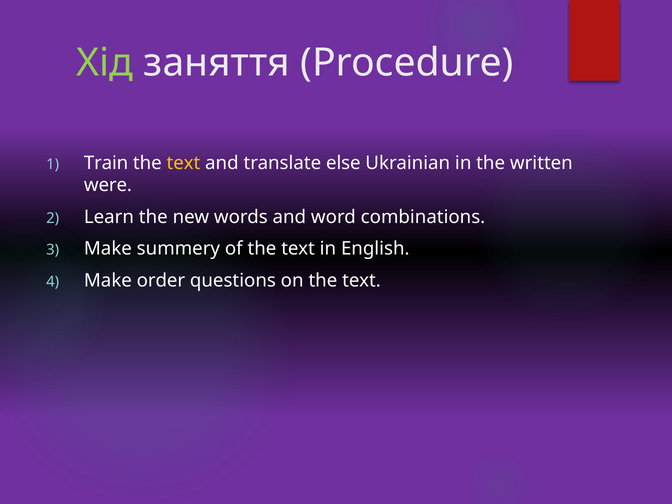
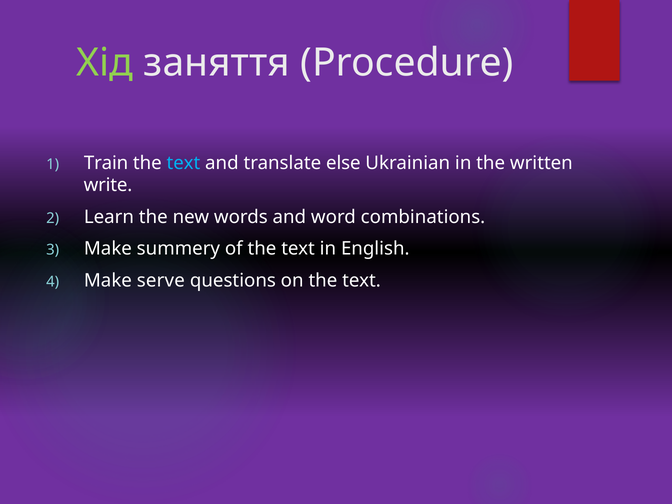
text colour: yellow -> light blue (183, 163)
were: were -> write (108, 185)
order: order -> serve (161, 281)
